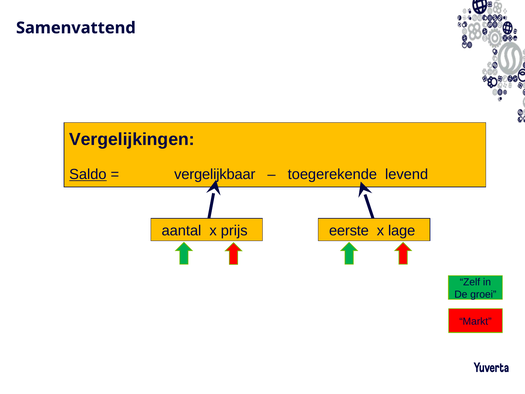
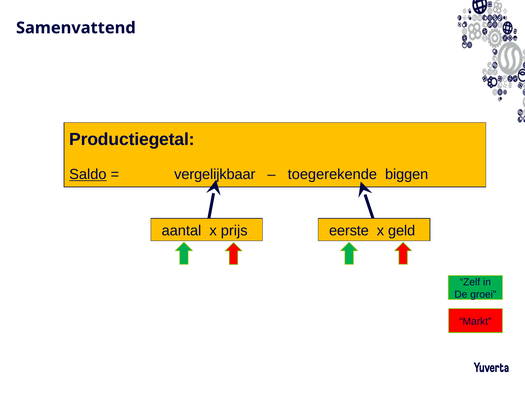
Vergelijkingen: Vergelijkingen -> Productiegetal (132, 139)
levend: levend -> biggen (407, 174)
lage: lage -> geld (402, 230)
